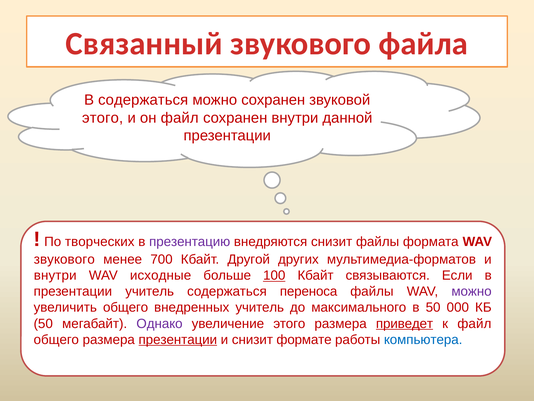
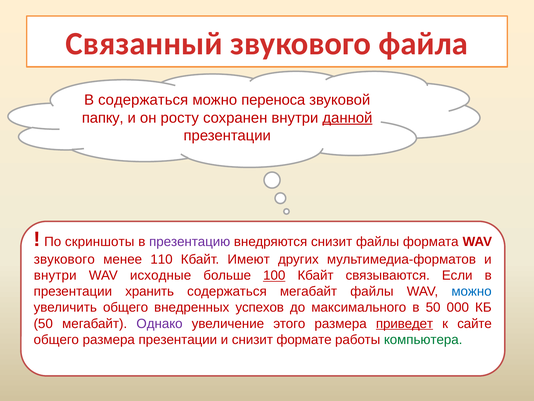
можно сохранен: сохранен -> переноса (273, 100)
этого: этого -> папку (103, 118)
он файл: файл -> росту (180, 118)
данной underline: none -> present (347, 118)
творческих: творческих -> скриншоты (100, 242)
700: 700 -> 110 (161, 259)
Другой: Другой -> Имеют (249, 259)
презентации учитель: учитель -> хранить (150, 291)
содержаться переноса: переноса -> мегабайт (309, 291)
можно colour: purple -> blue (472, 291)
внедренных учитель: учитель -> успехов (260, 307)
к файл: файл -> сайте (475, 323)
презентации underline: present -> none (178, 339)
компьютера colour: blue -> green (423, 339)
